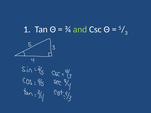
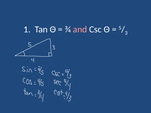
and colour: light green -> pink (80, 29)
